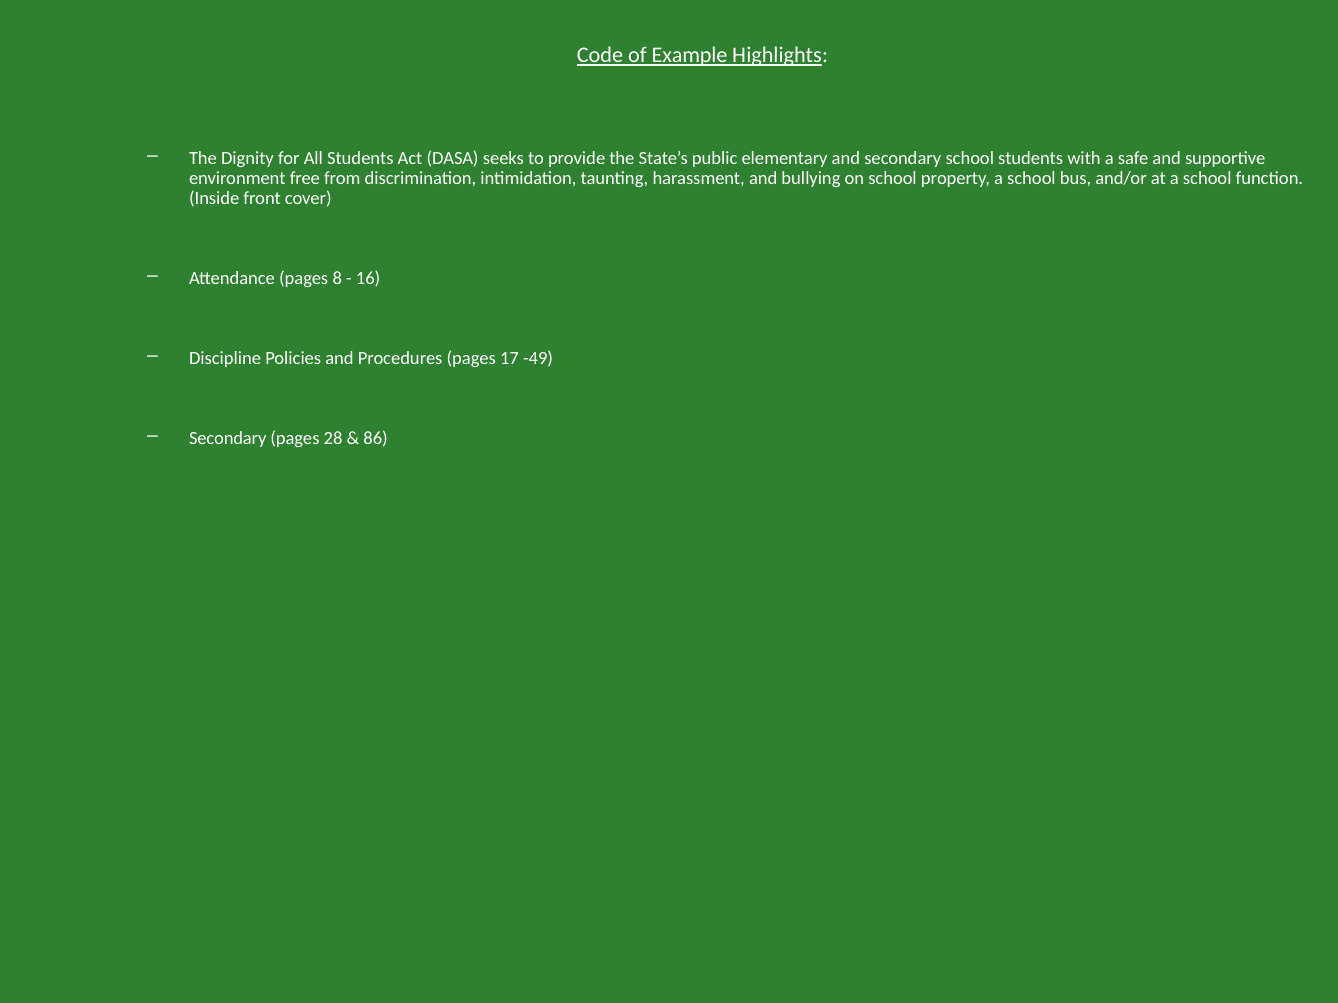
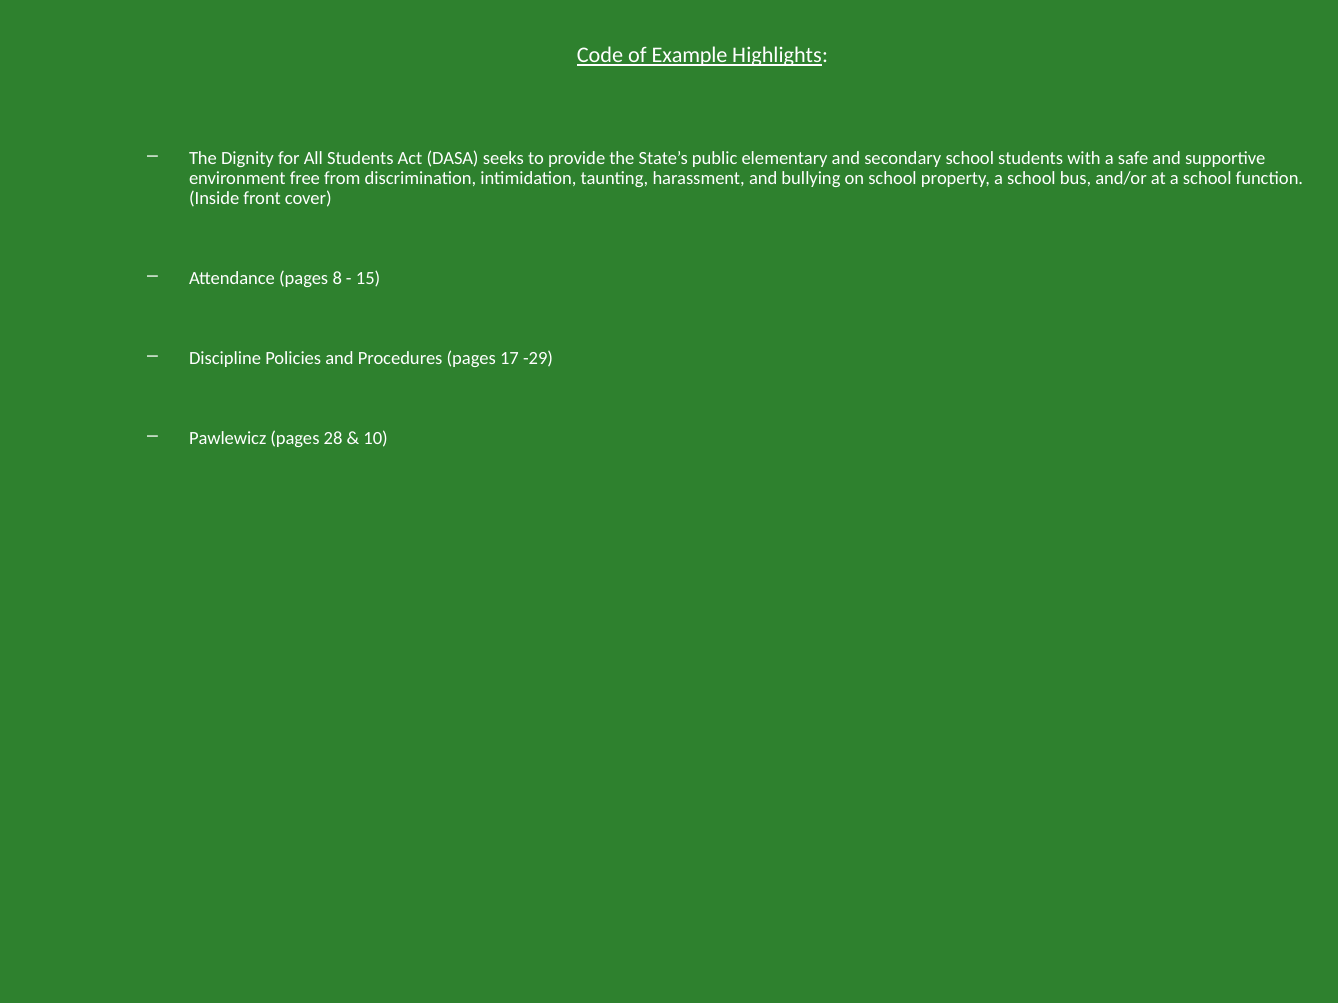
16: 16 -> 15 (368, 278)
-49: -49 -> -29 (538, 358)
Secondary: Secondary -> Pawlewicz (228, 438)
86: 86 -> 10 (376, 438)
